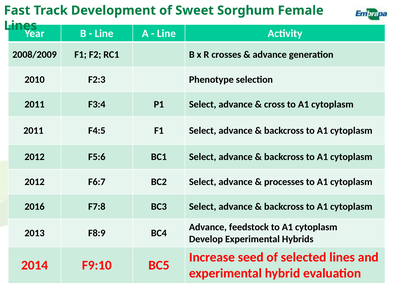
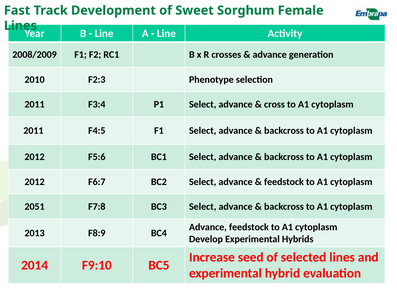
processes: processes -> feedstock (284, 182)
2016: 2016 -> 2051 (35, 206)
